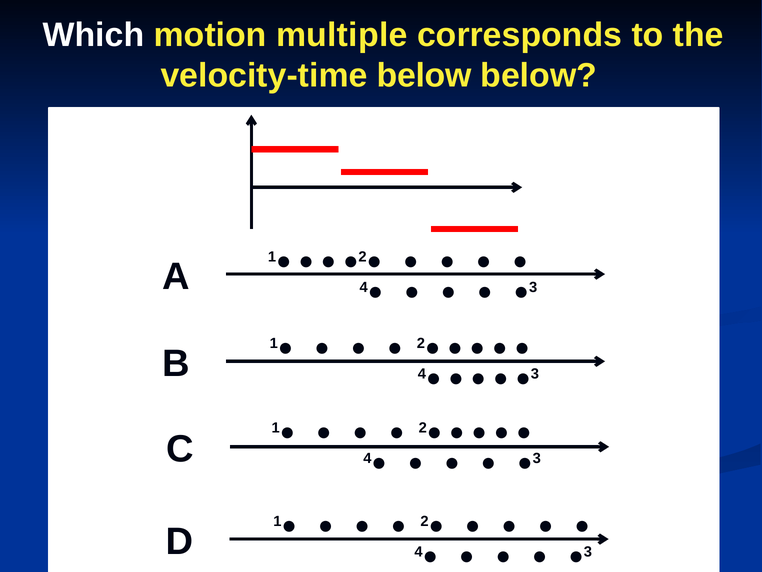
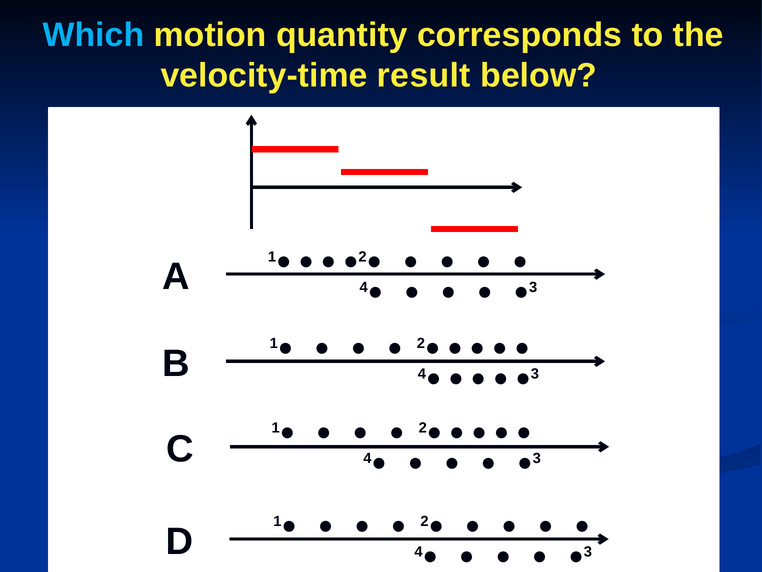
Which colour: white -> light blue (94, 35)
multiple: multiple -> quantity (342, 35)
velocity-time below: below -> result (424, 75)
